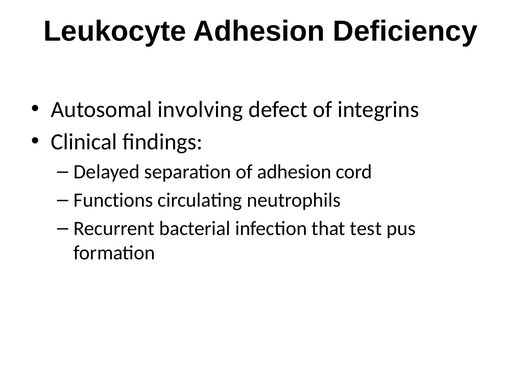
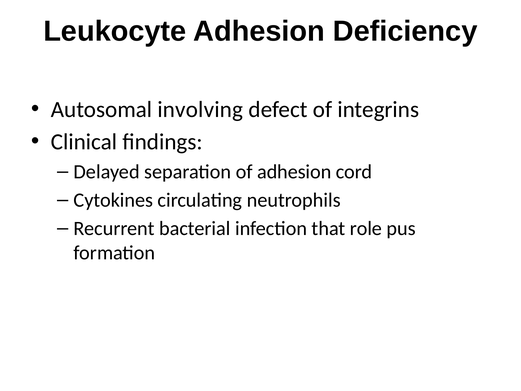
Functions: Functions -> Cytokines (113, 200)
test: test -> role (366, 228)
